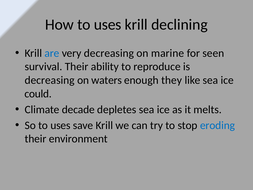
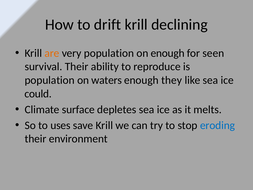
How to uses: uses -> drift (108, 24)
are colour: blue -> orange (52, 53)
very decreasing: decreasing -> population (109, 53)
on marine: marine -> enough (168, 53)
decreasing: decreasing -> population (50, 80)
decade: decade -> surface (78, 109)
